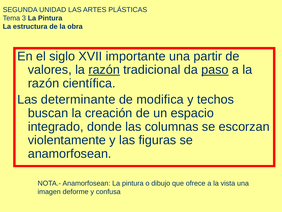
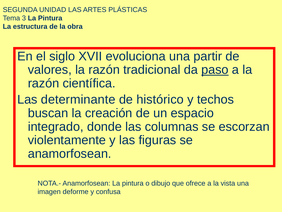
importante: importante -> evoluciona (136, 56)
razón underline: present -> none (104, 70)
modifica: modifica -> histórico (160, 99)
